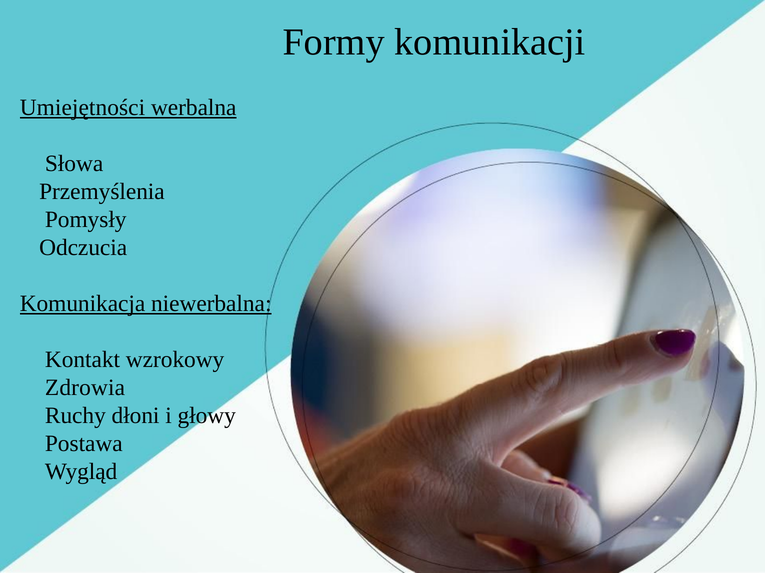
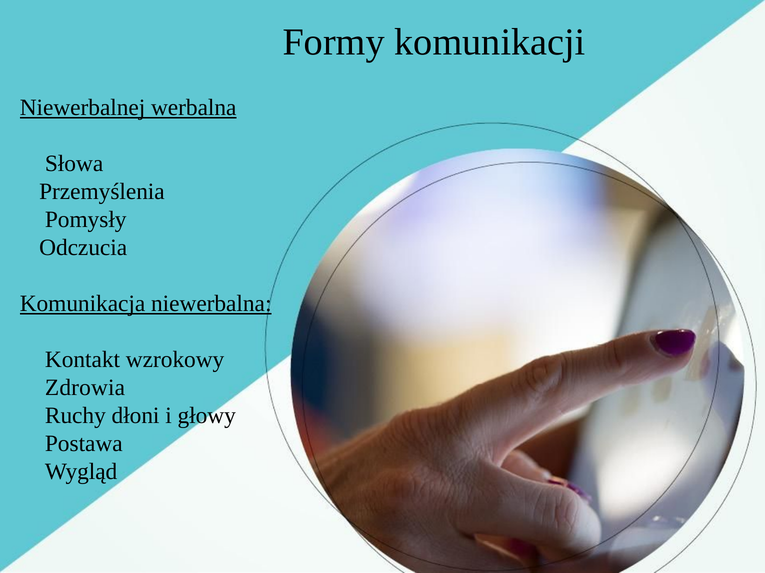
Umiejętności: Umiejętności -> Niewerbalnej (83, 108)
